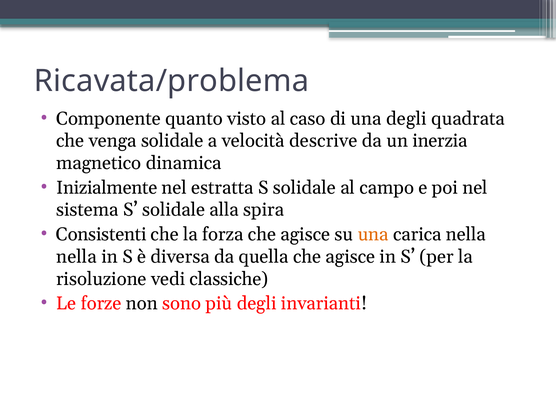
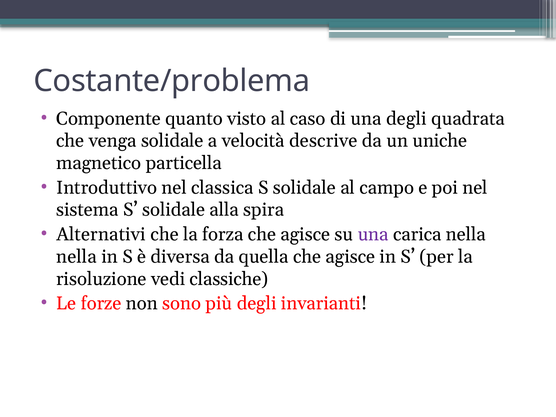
Ricavata/problema: Ricavata/problema -> Costante/problema (172, 81)
inerzia: inerzia -> uniche (440, 141)
dinamica: dinamica -> particella (184, 163)
Inizialmente: Inizialmente -> Introduttivo (107, 188)
estratta: estratta -> classica (222, 188)
Consistenti: Consistenti -> Alternativi (101, 234)
una colour: orange -> purple (373, 234)
